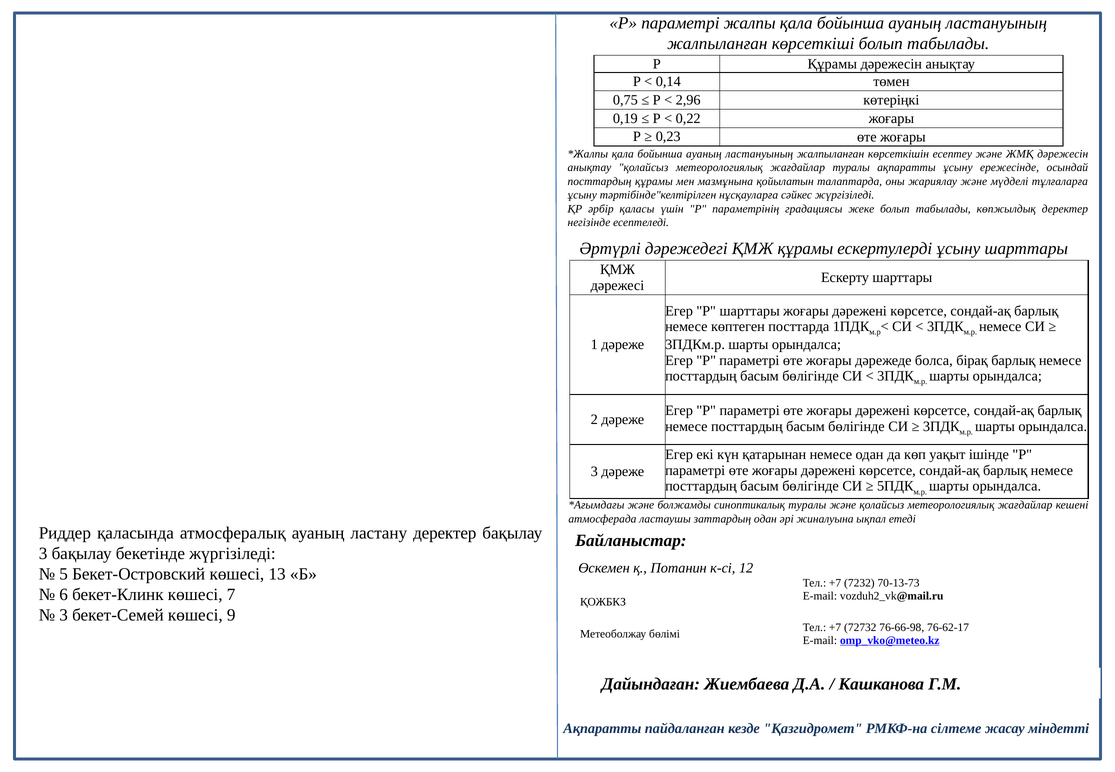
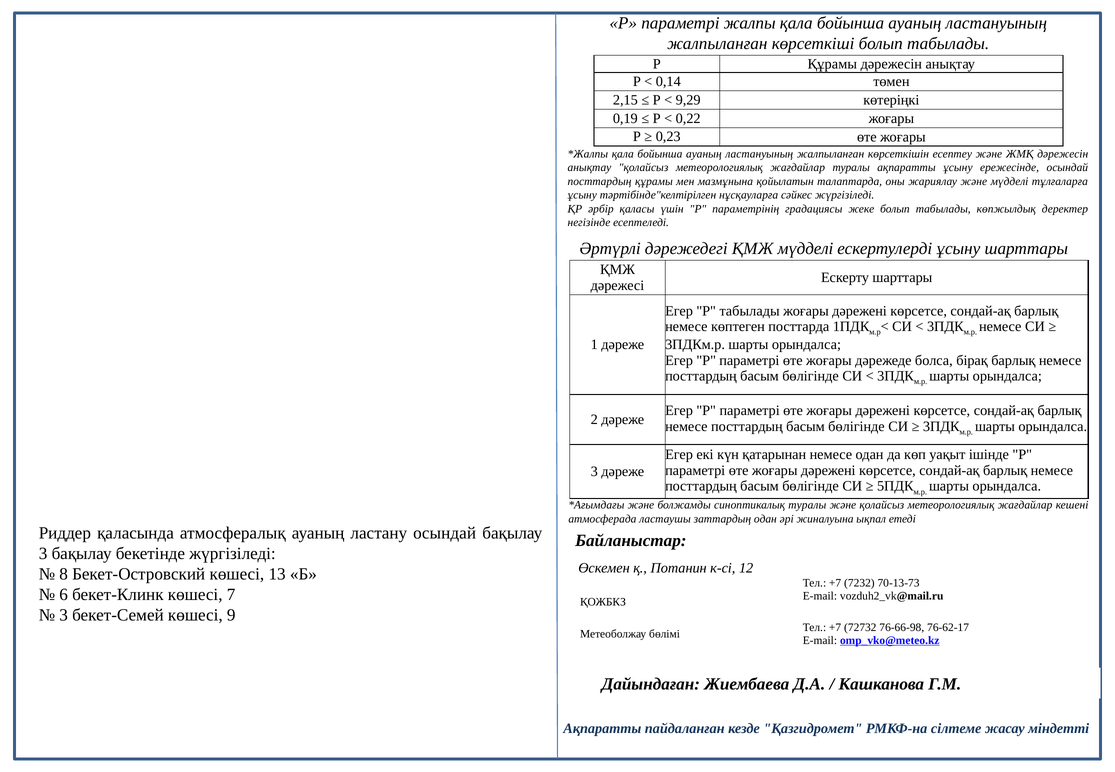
0,75: 0,75 -> 2,15 (625, 100)
2,96: 2,96 -> 9,29 (688, 100)
ҚМЖ құрамы: құрамы -> мүдделі (805, 248)
Р шарттары: шарттары -> табылады (750, 311)
ластану деректер: деректер -> осындай (445, 533)
5: 5 -> 8 (64, 574)
